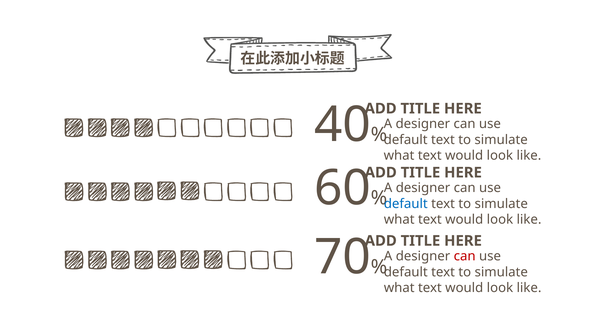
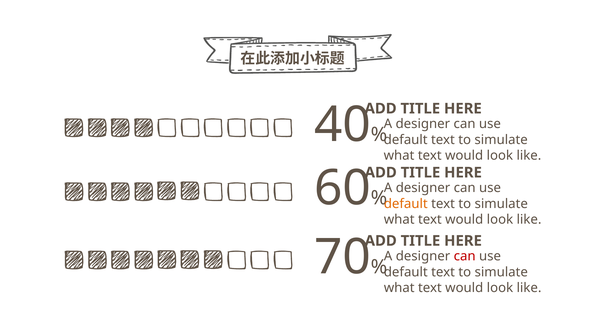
default colour: blue -> orange (406, 204)
